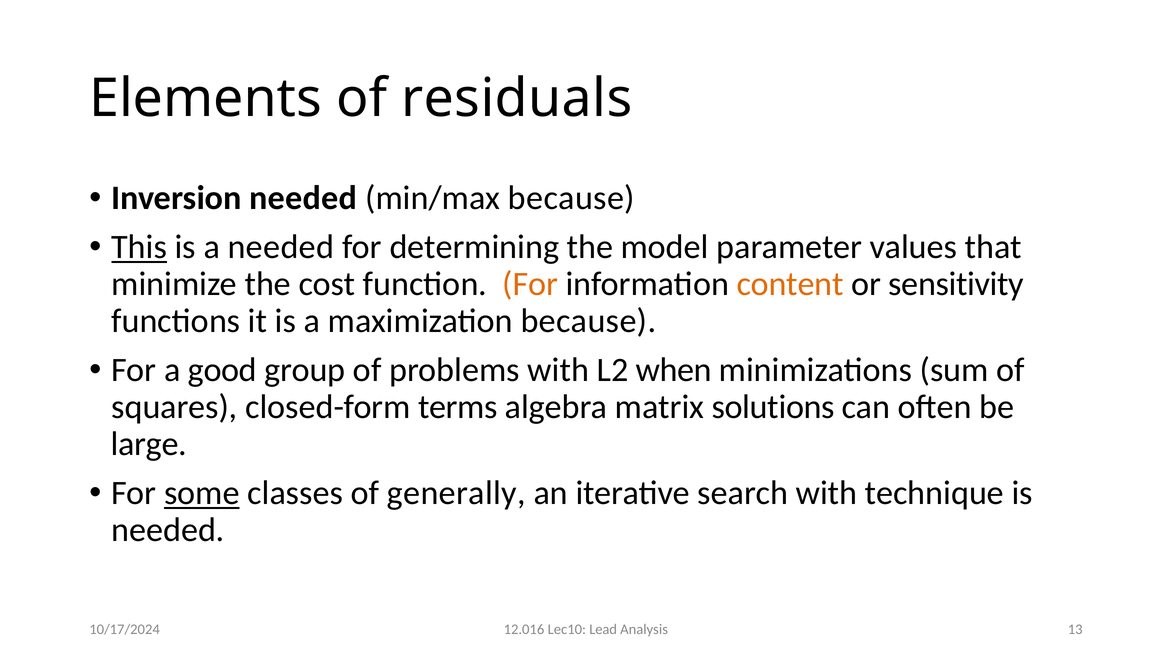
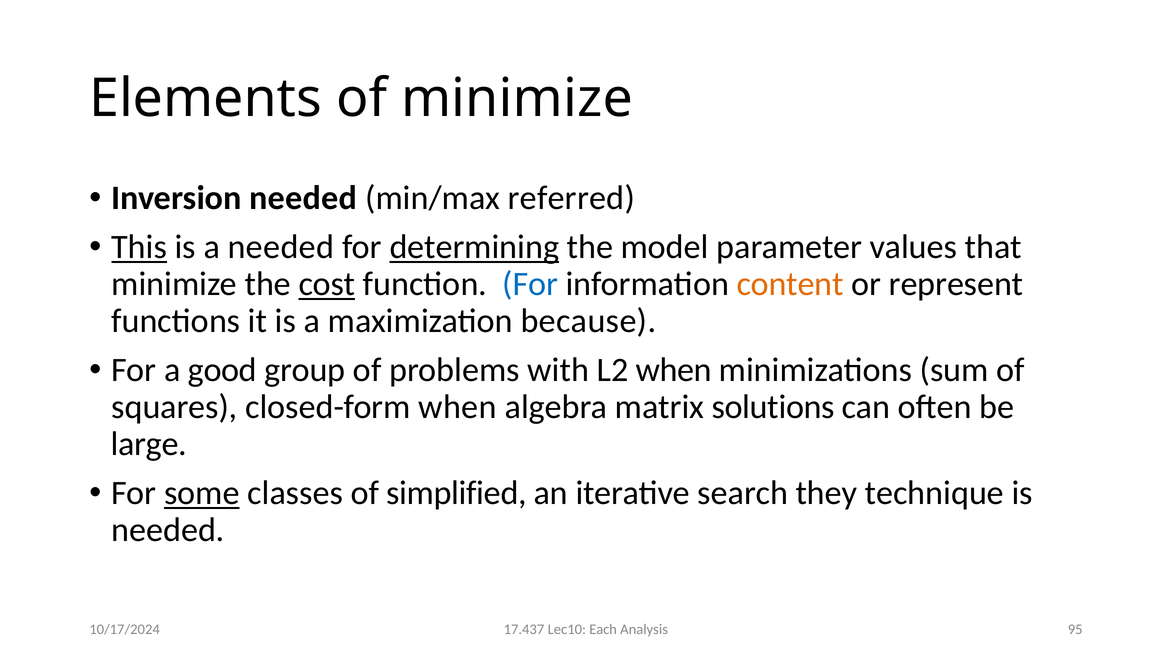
of residuals: residuals -> minimize (517, 98)
min/max because: because -> referred (571, 198)
determining underline: none -> present (474, 247)
cost underline: none -> present (327, 284)
For colour: orange -> blue (530, 284)
sensitivity: sensitivity -> represent (956, 284)
closed-form terms: terms -> when (458, 407)
generally: generally -> simplified (457, 493)
search with: with -> they (826, 493)
12.016: 12.016 -> 17.437 (524, 629)
Lead: Lead -> Each (603, 629)
13: 13 -> 95 (1075, 629)
